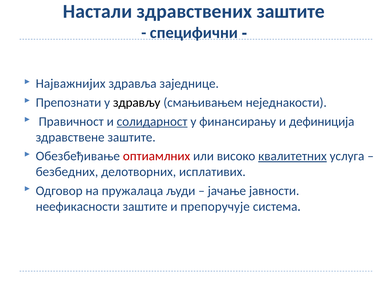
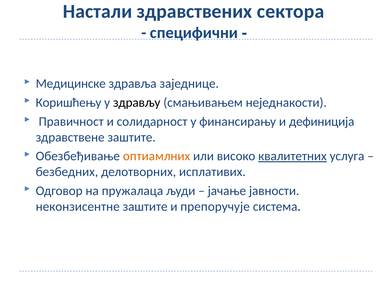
здравствених заштите: заштите -> сектора (291, 11)
Најважнијих: Најважнијих -> Медицинске (71, 84)
Препознати: Препознати -> Коришћењу (69, 103)
солидарност underline: present -> none (152, 122)
оптиамлних colour: red -> orange (157, 156)
неeфикасности: неeфикасности -> неконзисентне (78, 206)
